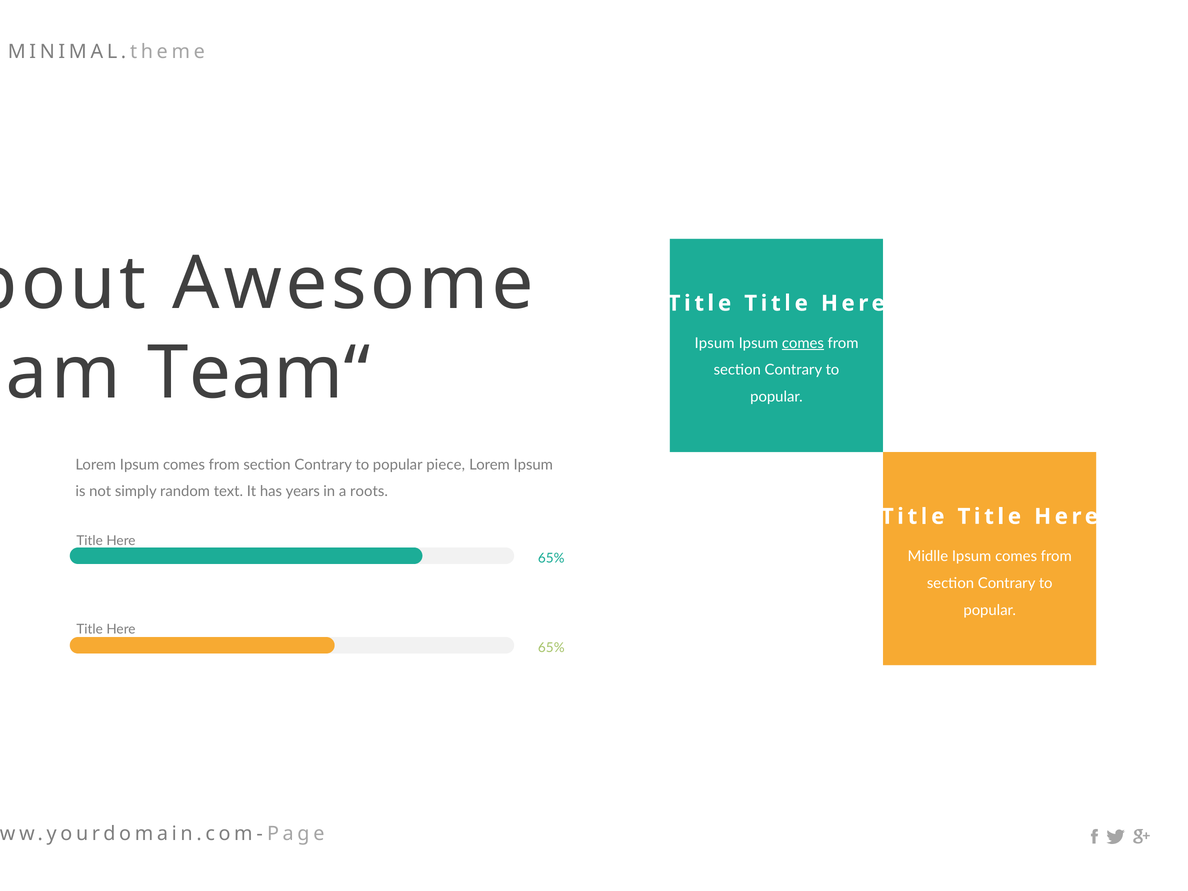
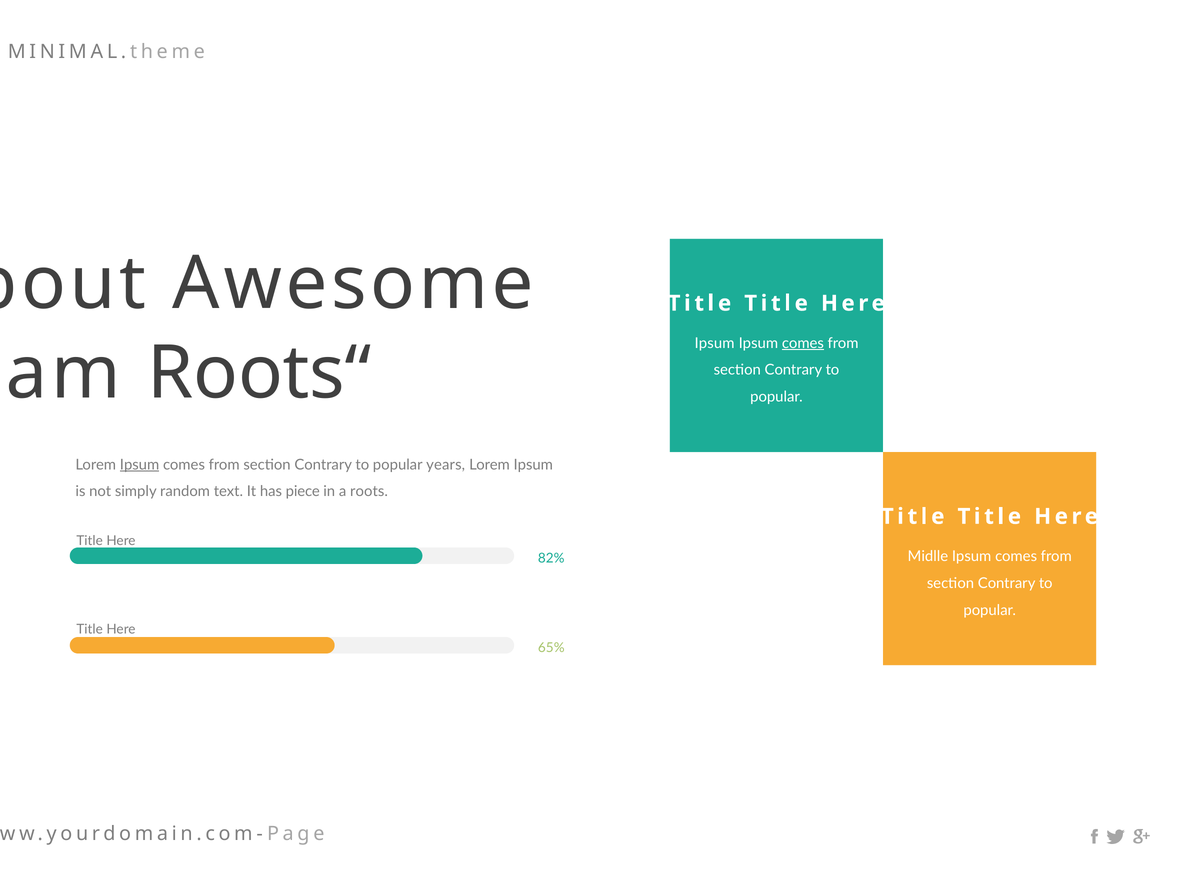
Team“: Team“ -> Roots“ (259, 373)
Ipsum underline: none -> present (140, 465)
piece: piece -> years (446, 465)
years: years -> piece (303, 492)
65%: 65% -> 82% (551, 558)
